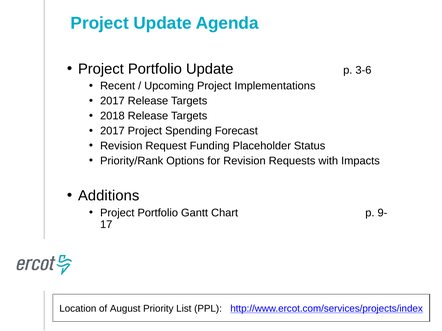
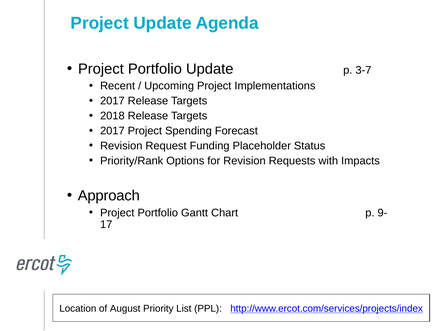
3-6: 3-6 -> 3-7 (363, 70)
Additions: Additions -> Approach (109, 196)
